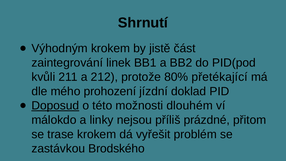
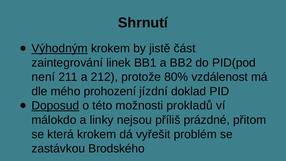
Výhodným underline: none -> present (60, 48)
kvůli: kvůli -> není (43, 77)
přetékající: přetékající -> vzdálenost (220, 77)
dlouhém: dlouhém -> prokladů (190, 106)
trase: trase -> která (61, 134)
